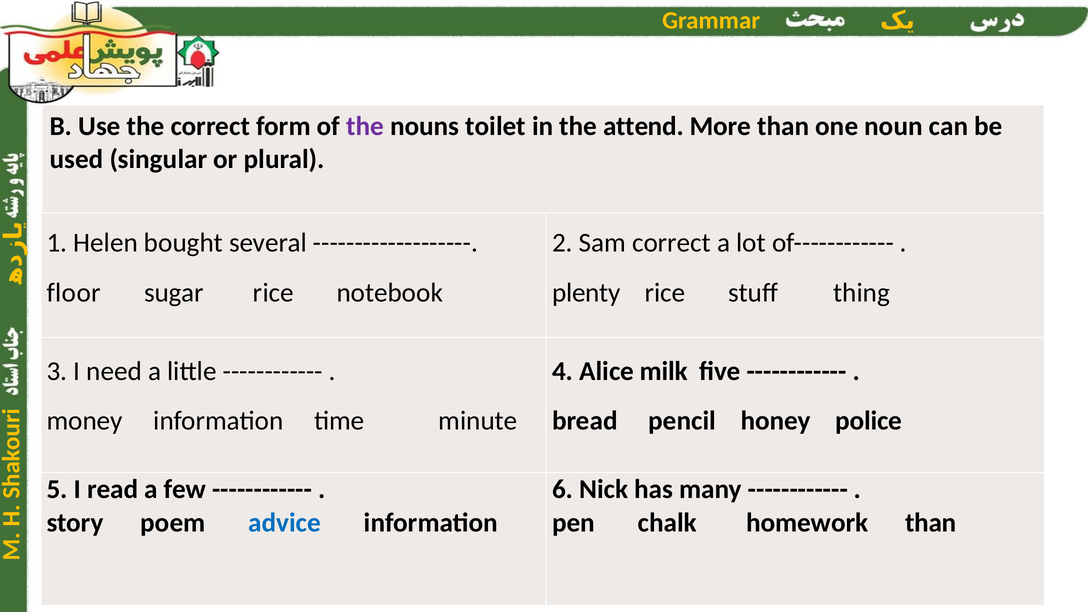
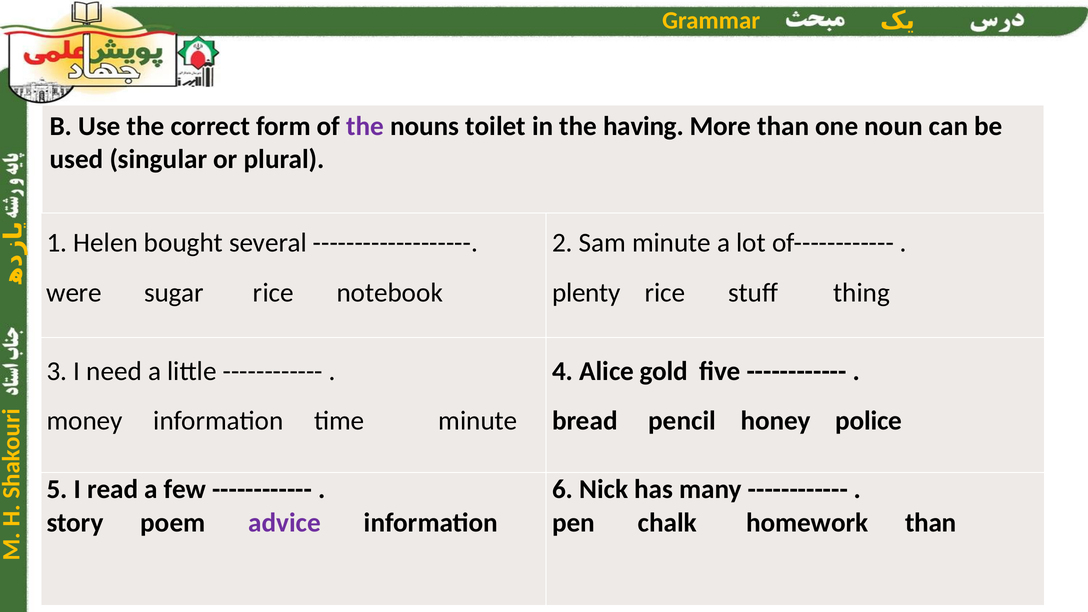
attend: attend -> having (644, 126)
Sam correct: correct -> minute (672, 243)
floor: floor -> were (74, 293)
milk: milk -> gold (664, 371)
advice colour: blue -> purple (285, 523)
